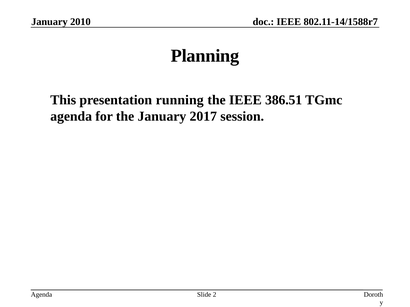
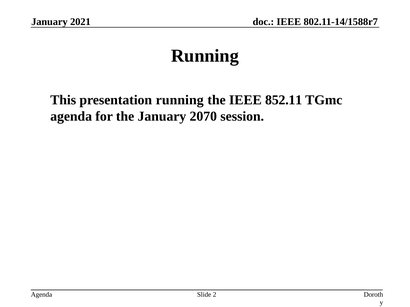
2010: 2010 -> 2021 (80, 22)
Planning: Planning -> Running (205, 56)
386.51: 386.51 -> 852.11 (284, 100)
2017: 2017 -> 2070 (203, 116)
